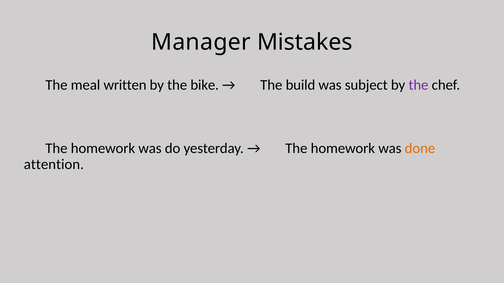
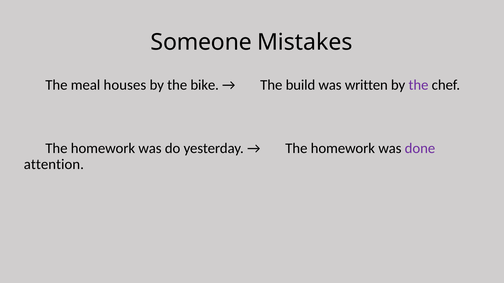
Manager: Manager -> Someone (201, 42)
written: written -> houses (125, 85)
subject: subject -> written (366, 85)
done colour: orange -> purple (420, 149)
